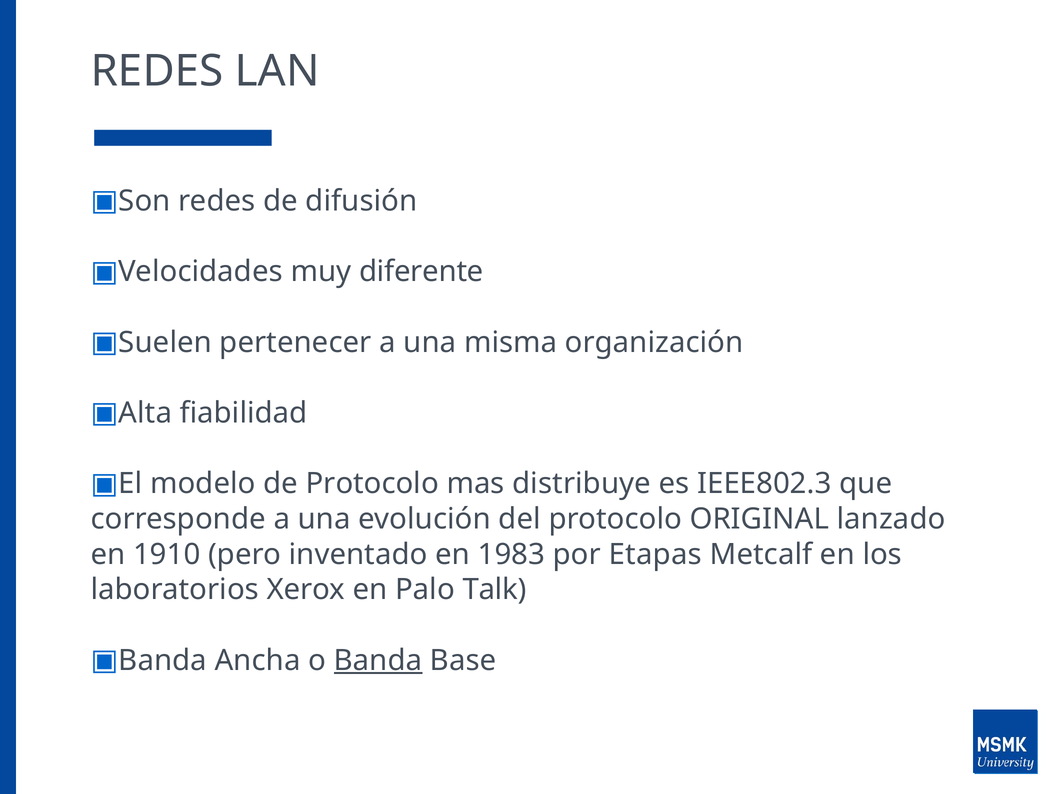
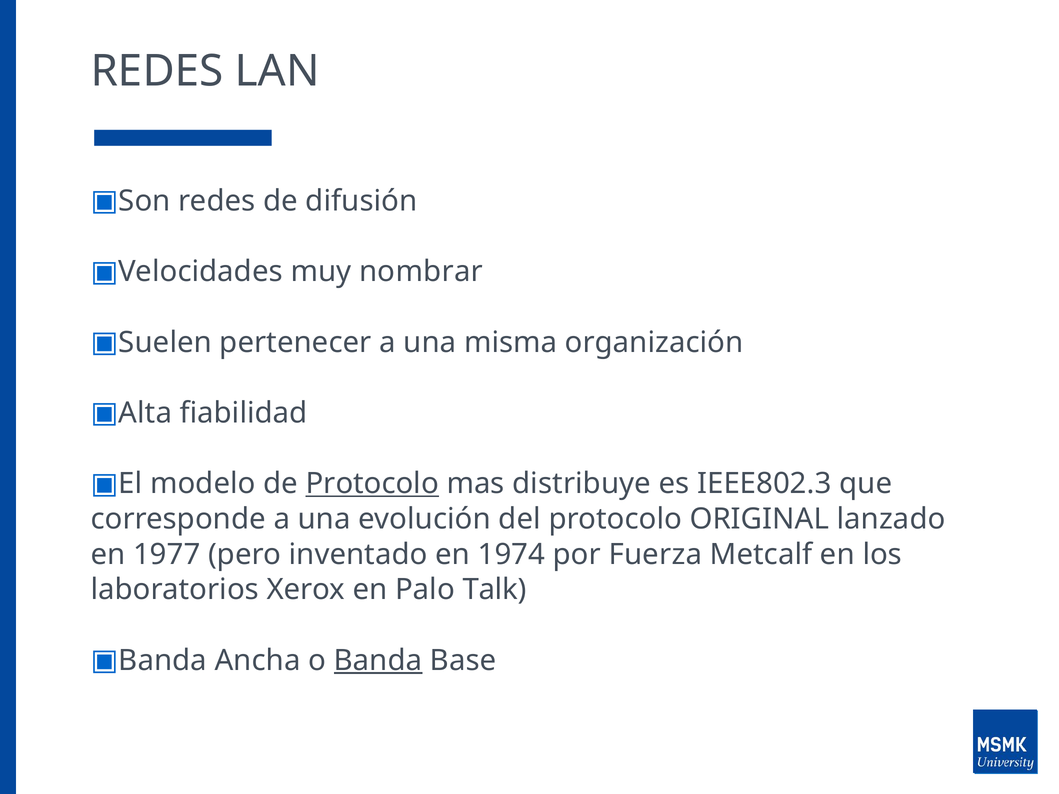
diferente: diferente -> nombrar (421, 272)
Protocolo underline: none -> present (372, 484)
1910: 1910 -> 1977 (167, 555)
1983: 1983 -> 1974 (511, 555)
Etapas: Etapas -> Fuerza (655, 555)
